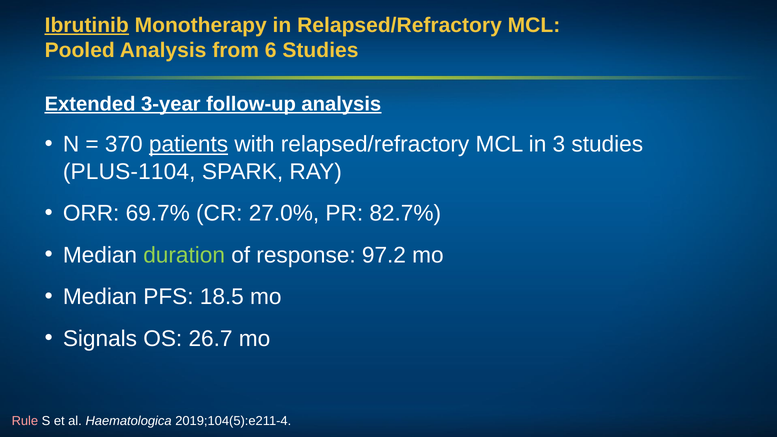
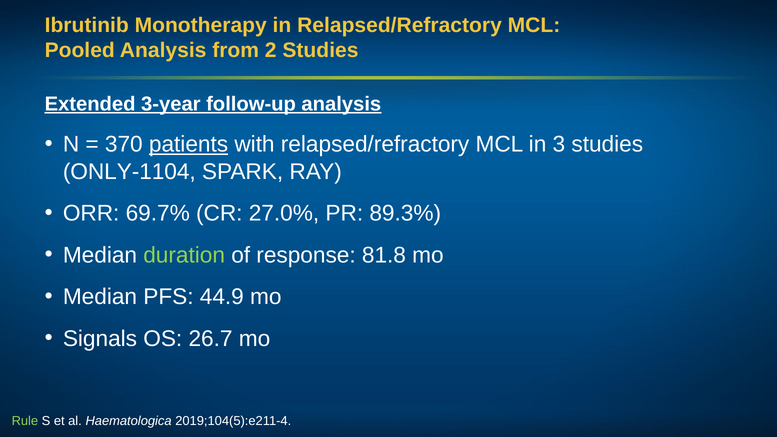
Ibrutinib underline: present -> none (87, 25)
6: 6 -> 2 (271, 51)
PLUS-1104: PLUS-1104 -> ONLY-1104 (129, 172)
82.7%: 82.7% -> 89.3% (405, 213)
97.2: 97.2 -> 81.8 (384, 255)
18.5: 18.5 -> 44.9 (222, 297)
Rule colour: pink -> light green (25, 421)
